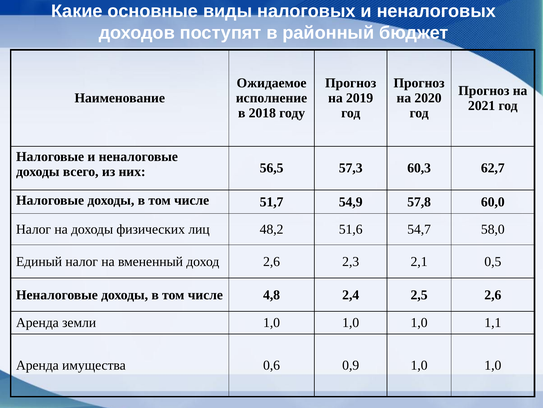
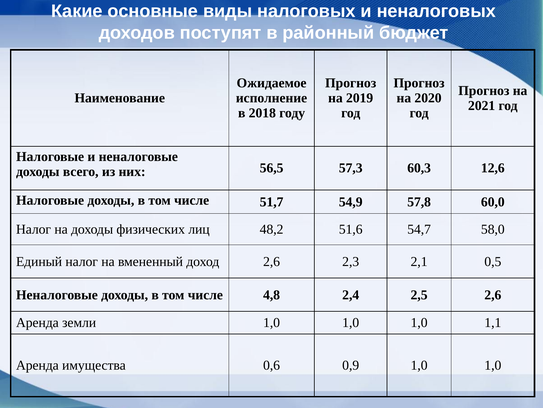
62,7: 62,7 -> 12,6 (493, 168)
